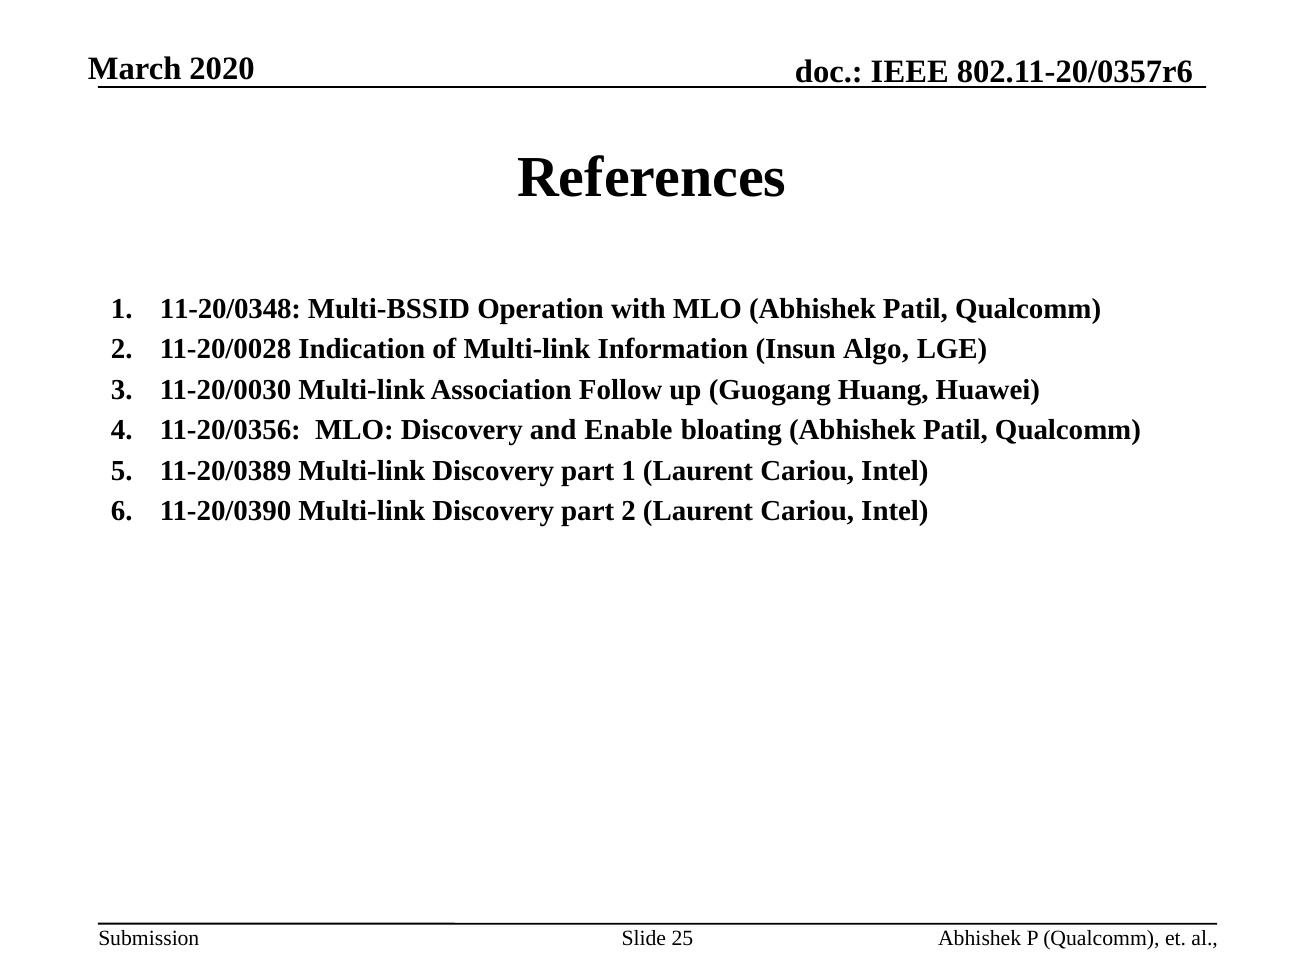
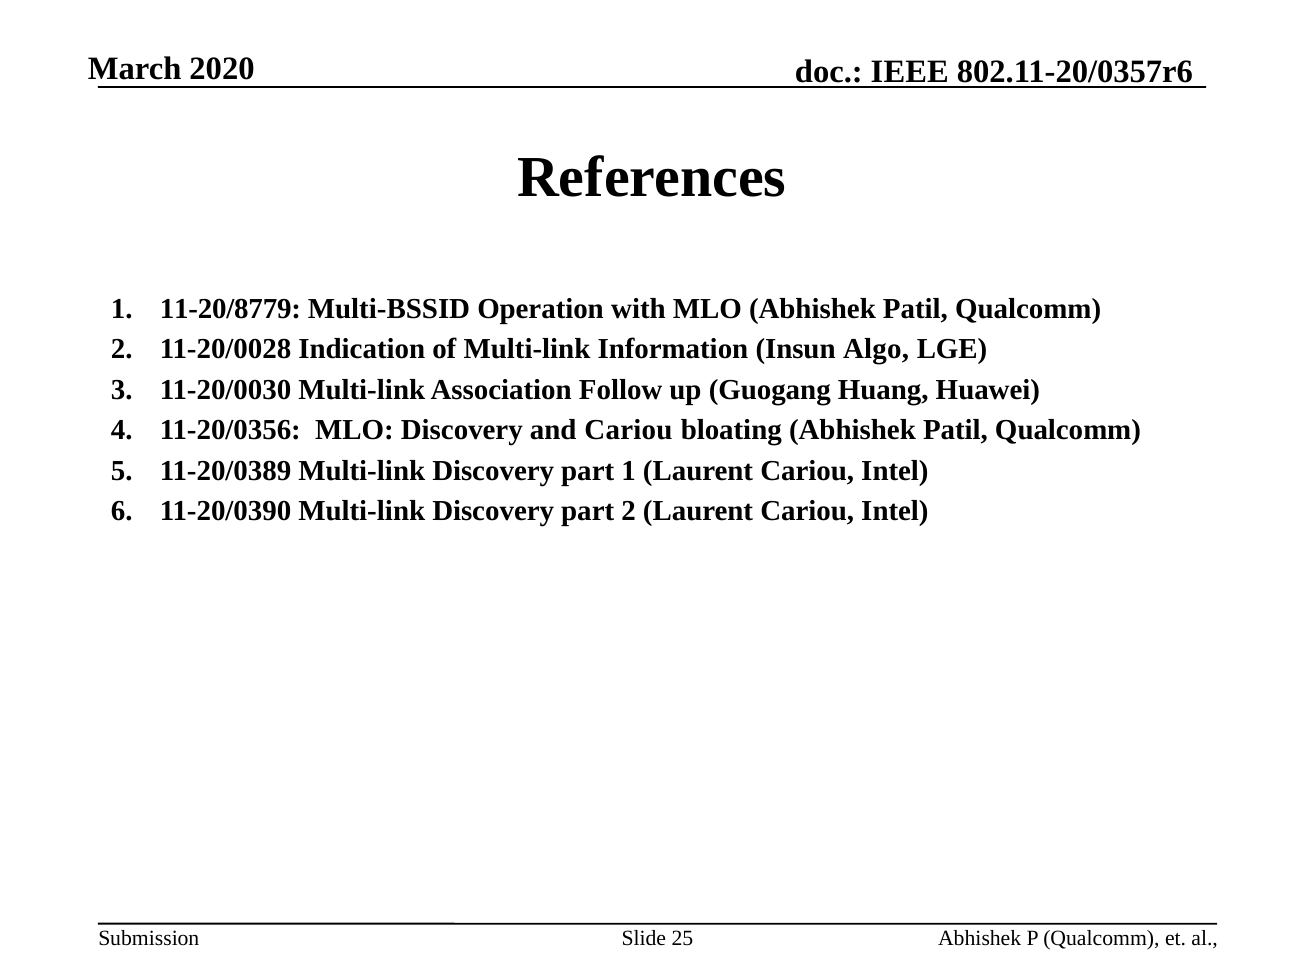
11-20/0348: 11-20/0348 -> 11-20/8779 (230, 308)
and Enable: Enable -> Cariou (628, 430)
